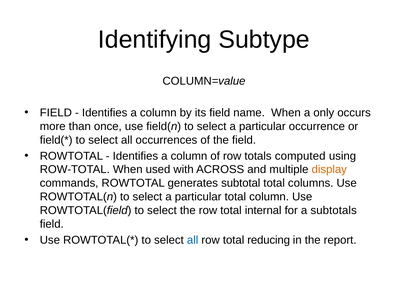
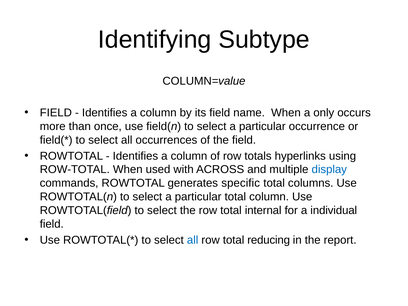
computed: computed -> hyperlinks (300, 156)
display colour: orange -> blue (329, 170)
subtotal: subtotal -> specific (241, 183)
subtotals: subtotals -> individual (334, 210)
